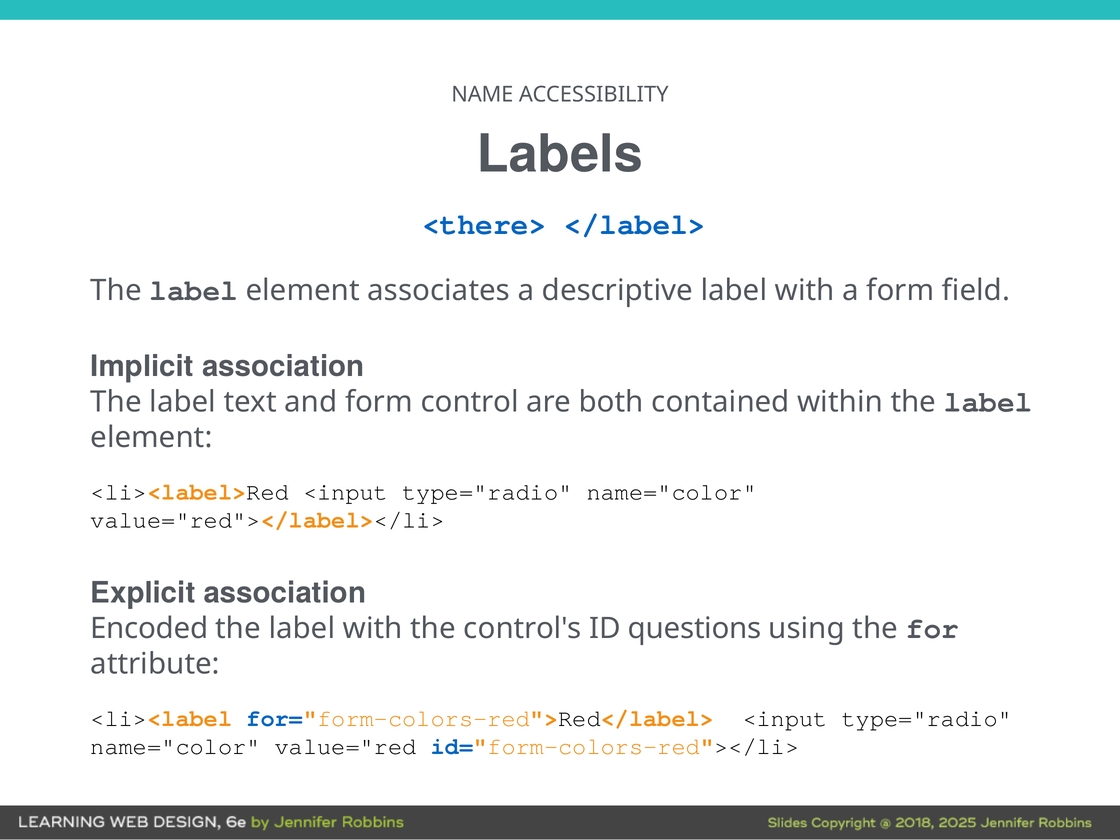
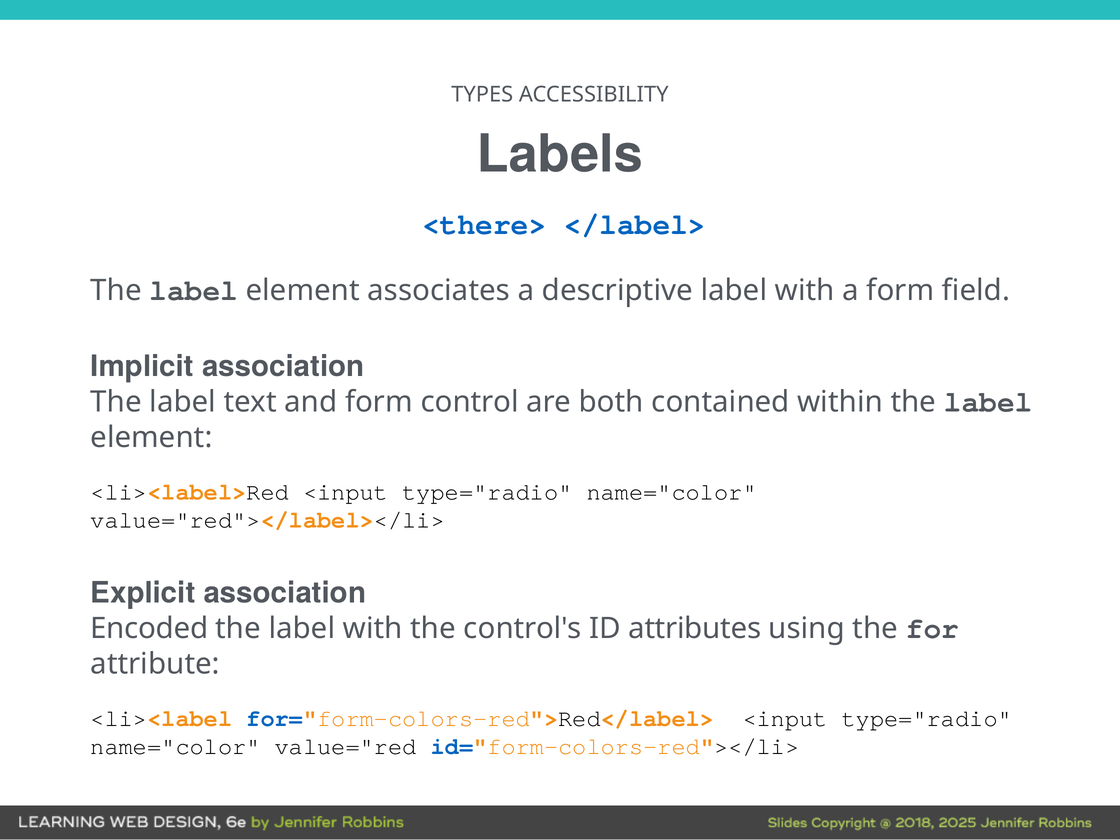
NAME: NAME -> TYPES (482, 95)
questions: questions -> attributes (695, 628)
